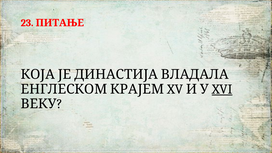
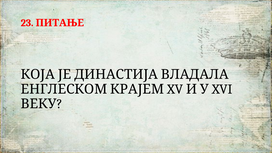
XVI underline: present -> none (222, 89)
